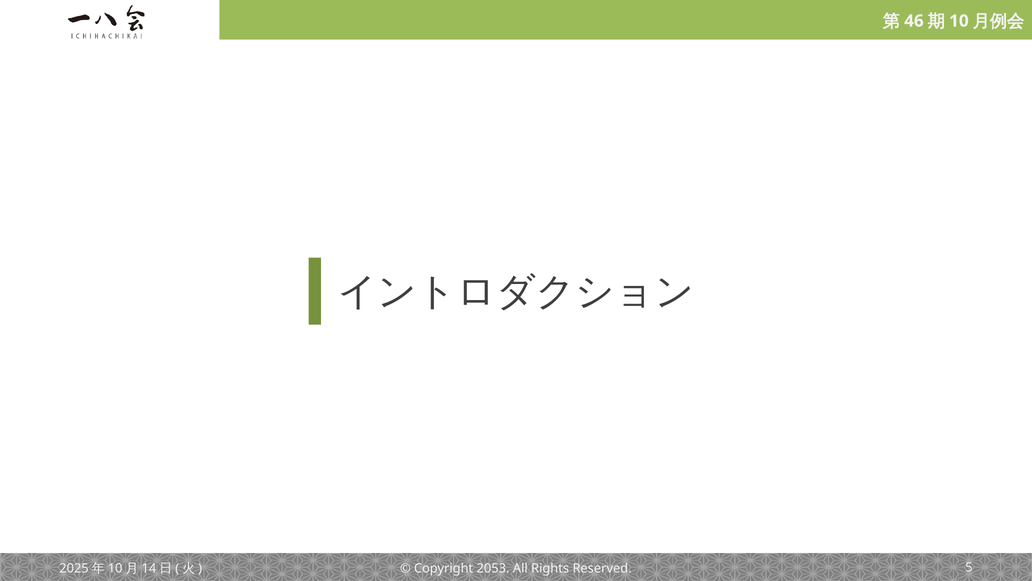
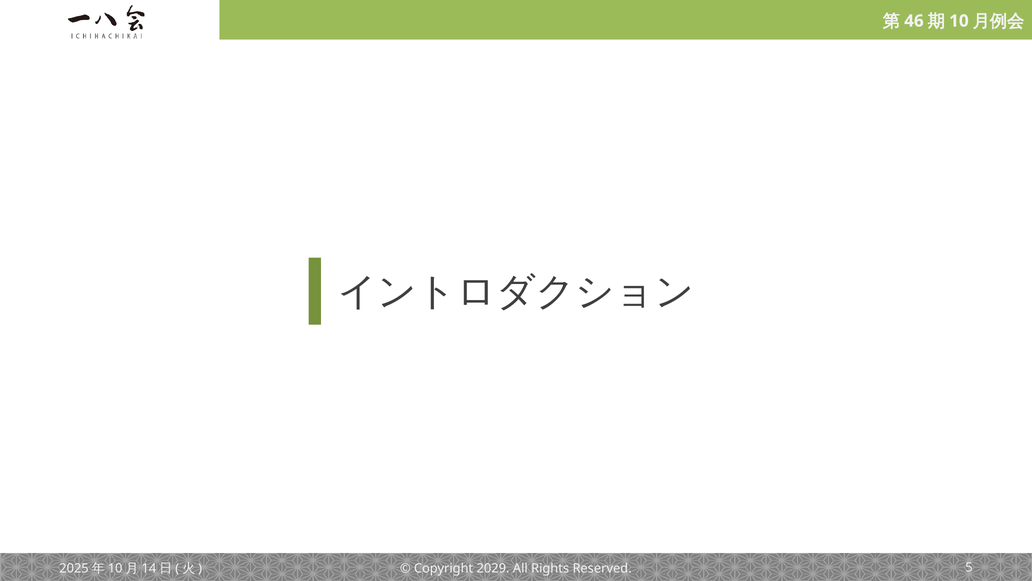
2053: 2053 -> 2029 (493, 568)
